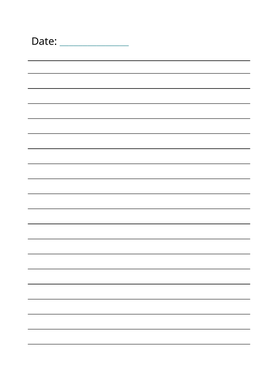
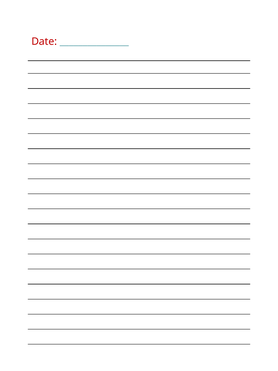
Date colour: black -> red (44, 41)
